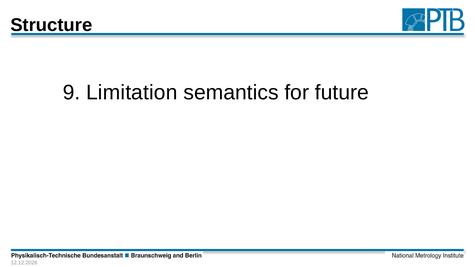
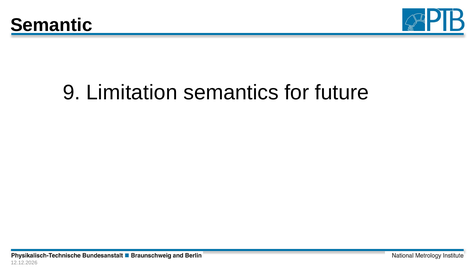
Structure: Structure -> Semantic (51, 25)
